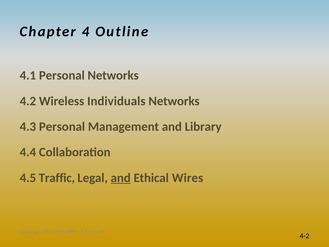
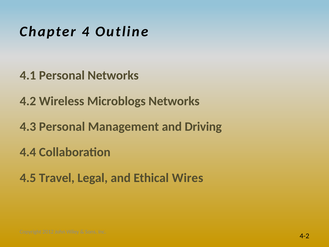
Individuals: Individuals -> Microblogs (116, 101)
Library: Library -> Driving (203, 127)
Traffic: Traffic -> Travel (57, 178)
and underline: present -> none (121, 178)
